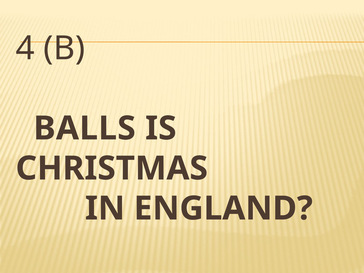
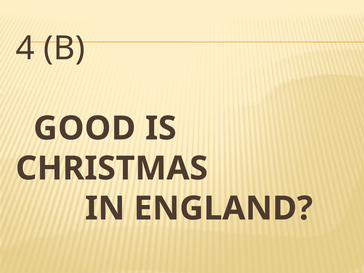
BALLS: BALLS -> GOOD (85, 128)
